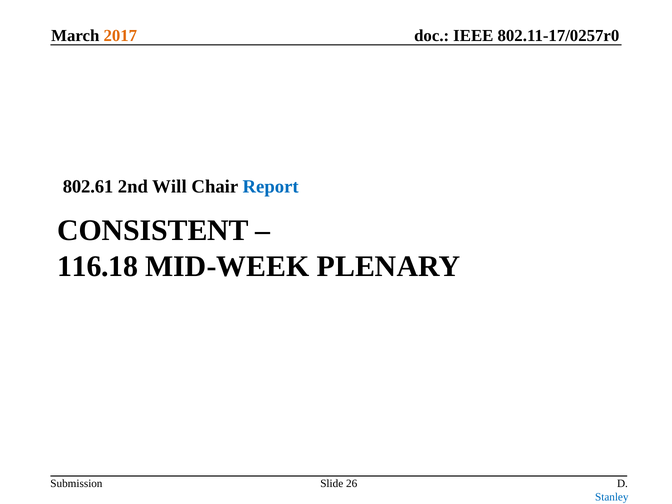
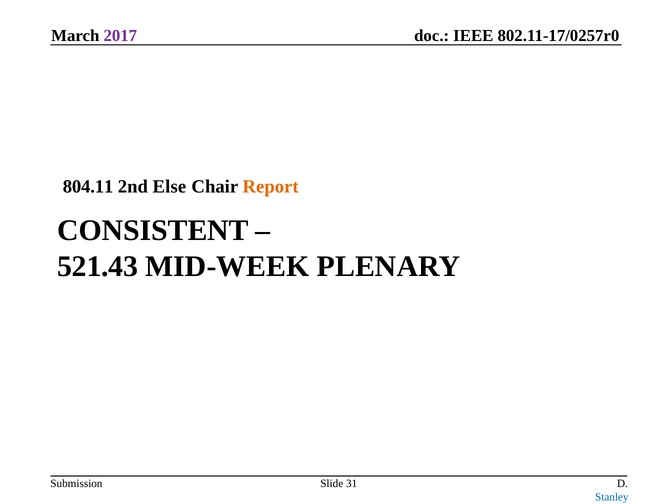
2017 colour: orange -> purple (120, 36)
802.61: 802.61 -> 804.11 (88, 187)
Will: Will -> Else (169, 187)
Report colour: blue -> orange (271, 187)
116.18: 116.18 -> 521.43 (98, 266)
26: 26 -> 31 (352, 483)
